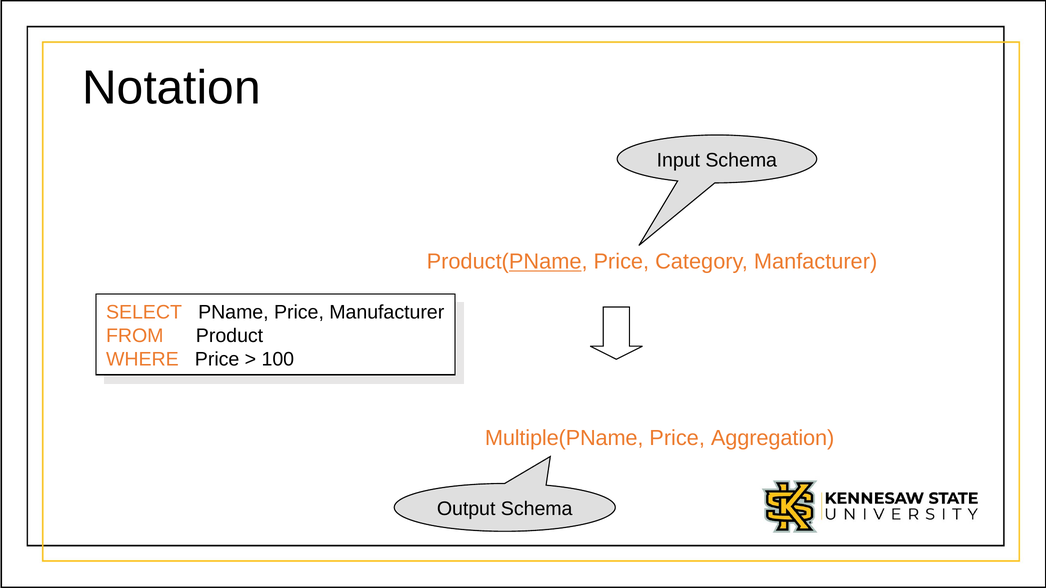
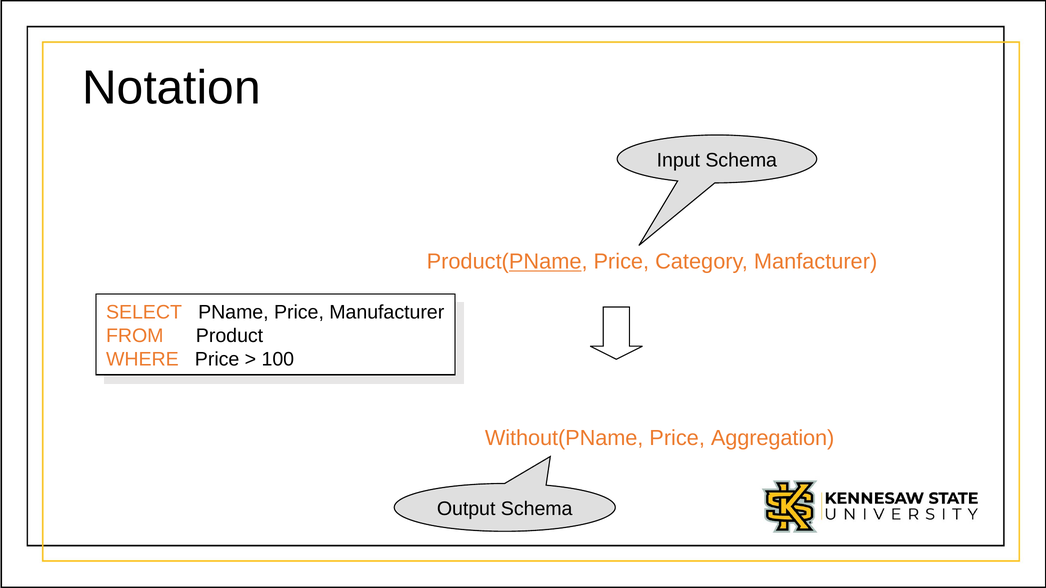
Multiple(PName: Multiple(PName -> Without(PName (564, 438)
